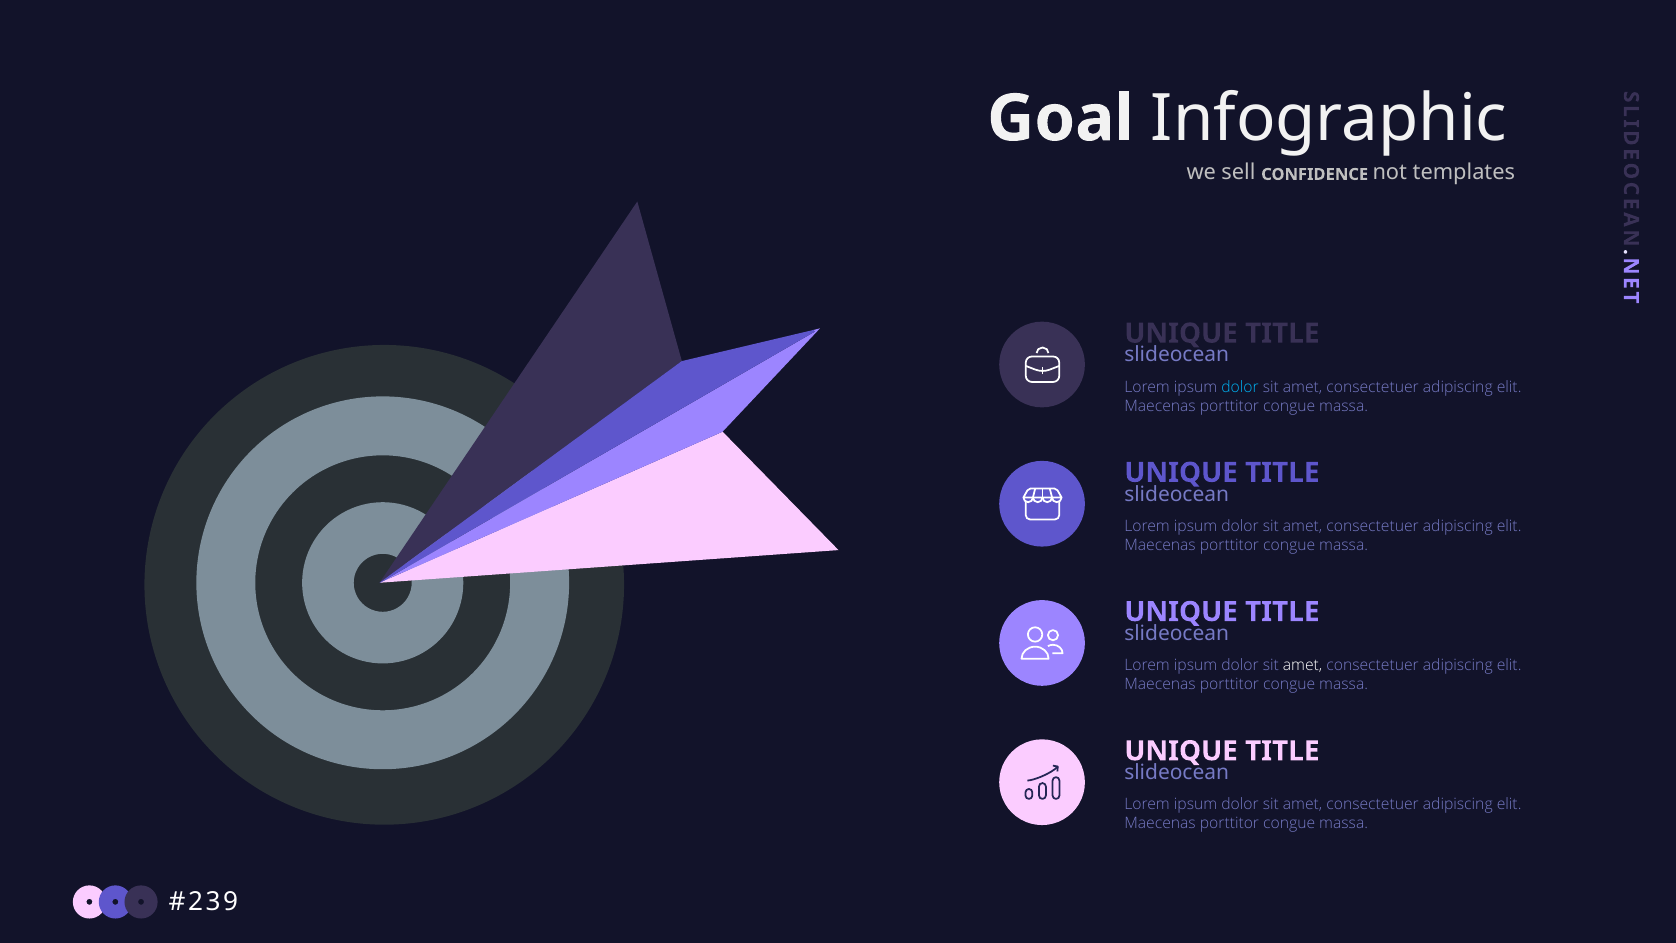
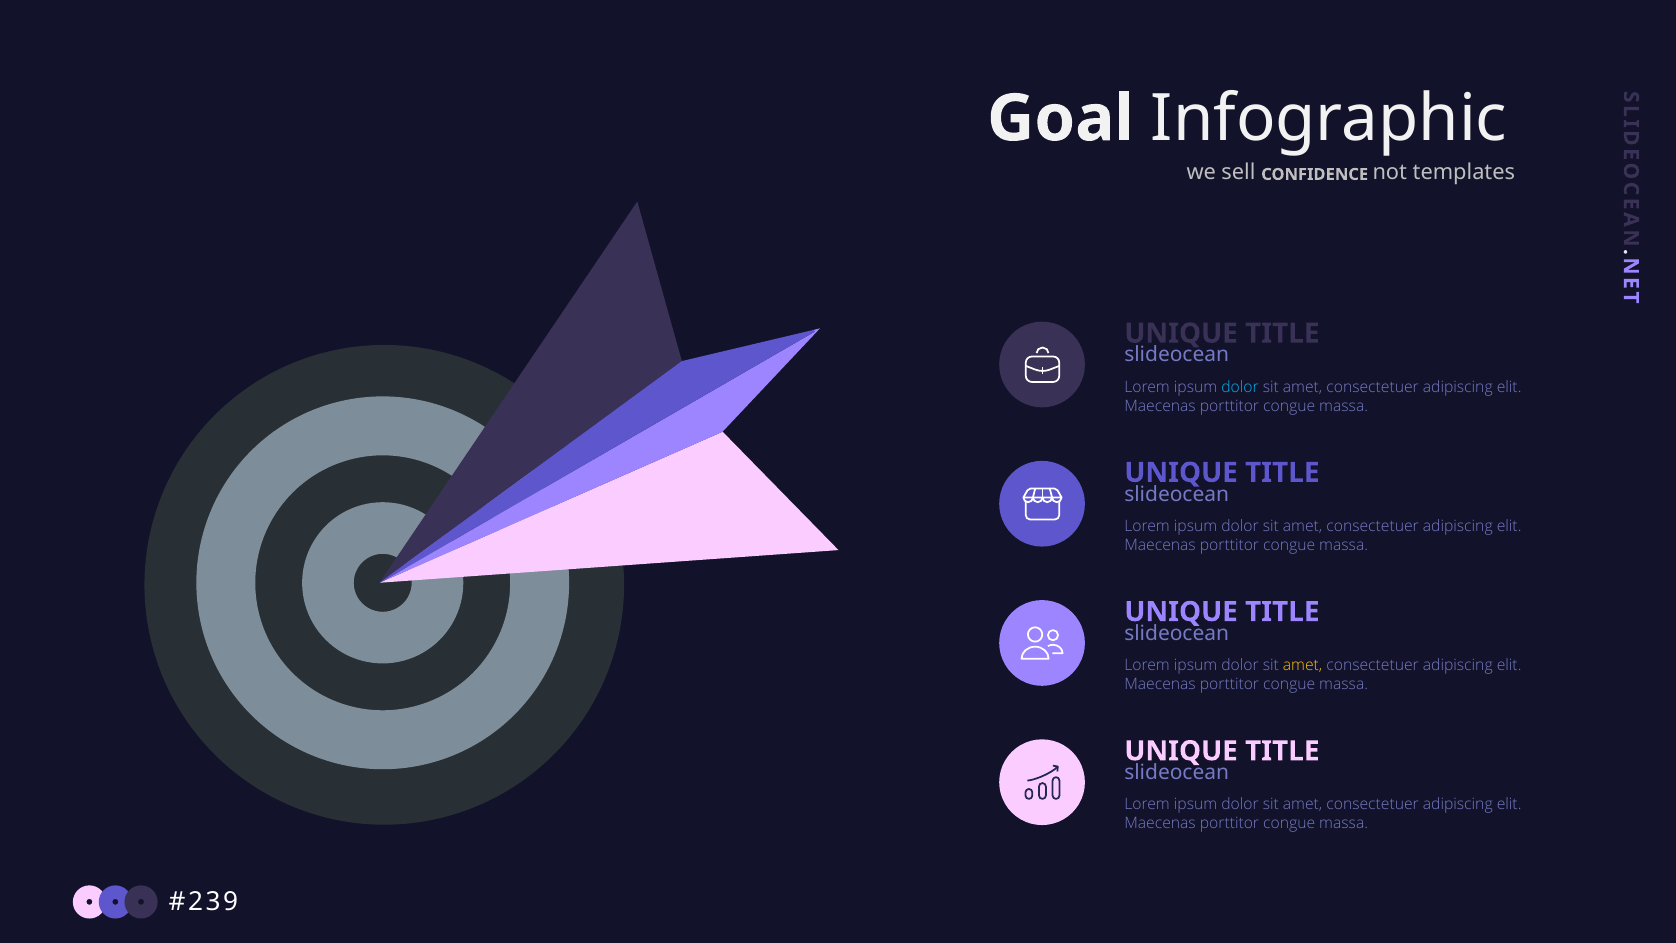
amet colour: white -> yellow (1303, 665)
